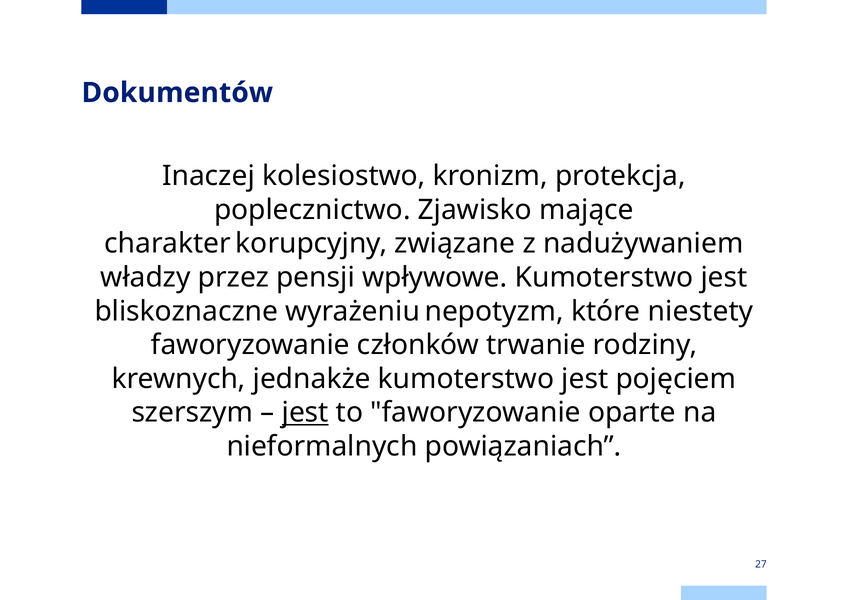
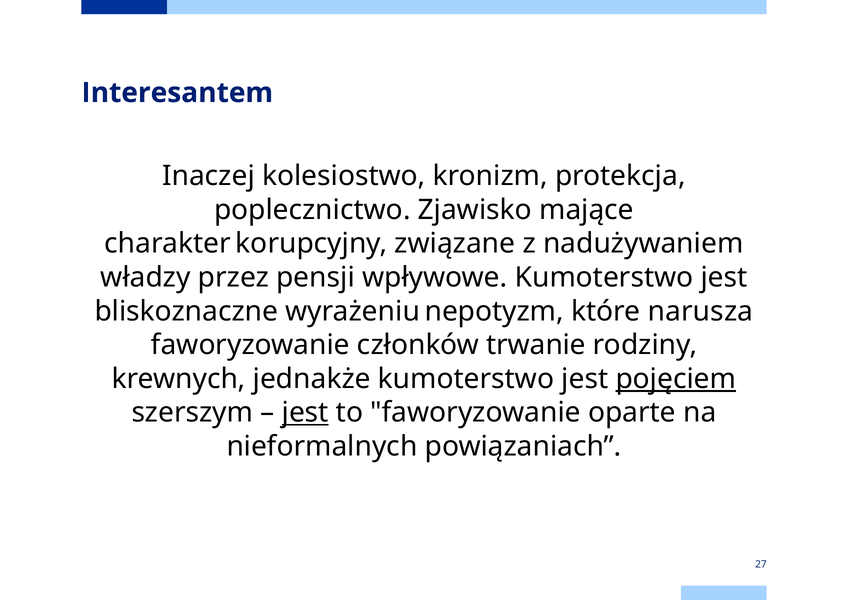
Dokumentów: Dokumentów -> Interesantem (177, 93)
niestety: niestety -> narusza (700, 311)
pojęciem underline: none -> present (676, 379)
